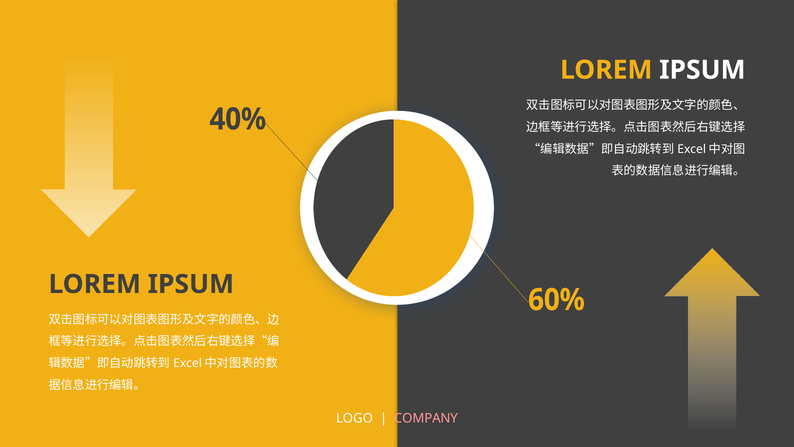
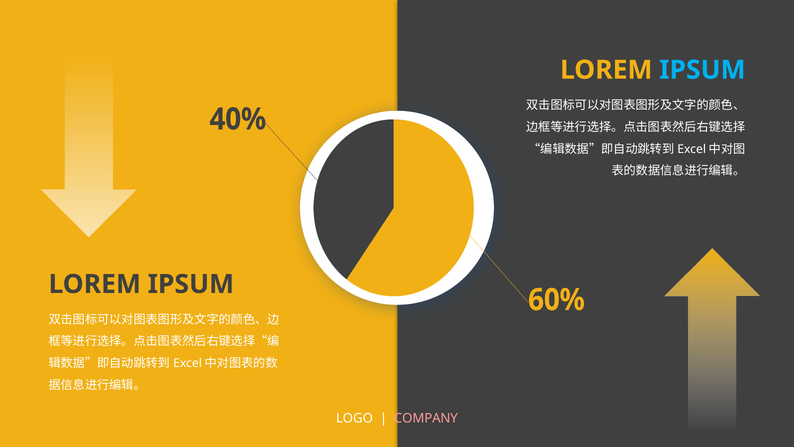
IPSUM colour: white -> light blue (702, 70)
